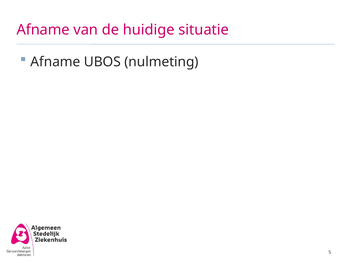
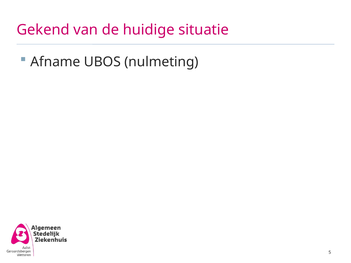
Afname: Afname -> Gekend (43, 30)
